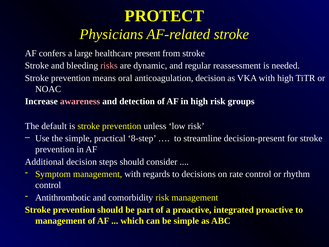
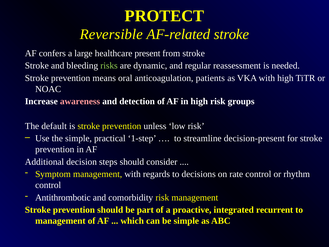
Physicians: Physicians -> Reversible (111, 34)
risks colour: pink -> light green (109, 66)
anticoagulation decision: decision -> patients (210, 78)
8-step: 8-step -> 1-step (142, 138)
integrated proactive: proactive -> recurrent (275, 210)
